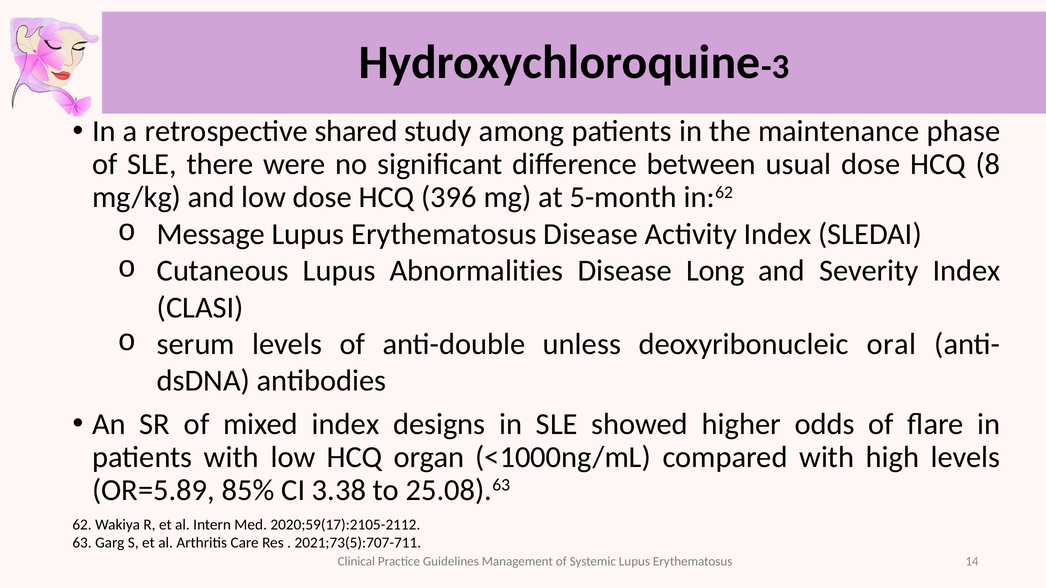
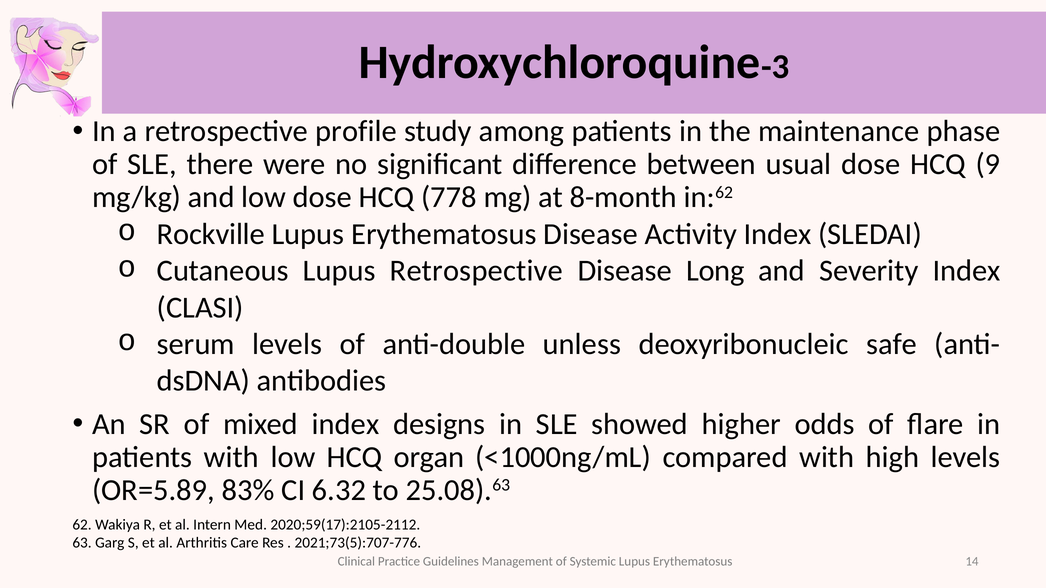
shared: shared -> profile (356, 131)
8: 8 -> 9 (988, 164)
396: 396 -> 778 (449, 197)
5-month: 5-month -> 8-month (623, 197)
Message: Message -> Rockville (211, 234)
Lupus Abnormalities: Abnormalities -> Retrospective (476, 271)
oral: oral -> safe (892, 344)
85%: 85% -> 83% (248, 490)
3.38: 3.38 -> 6.32 (339, 490)
2021;73(5):707-711: 2021;73(5):707-711 -> 2021;73(5):707-776 (358, 543)
